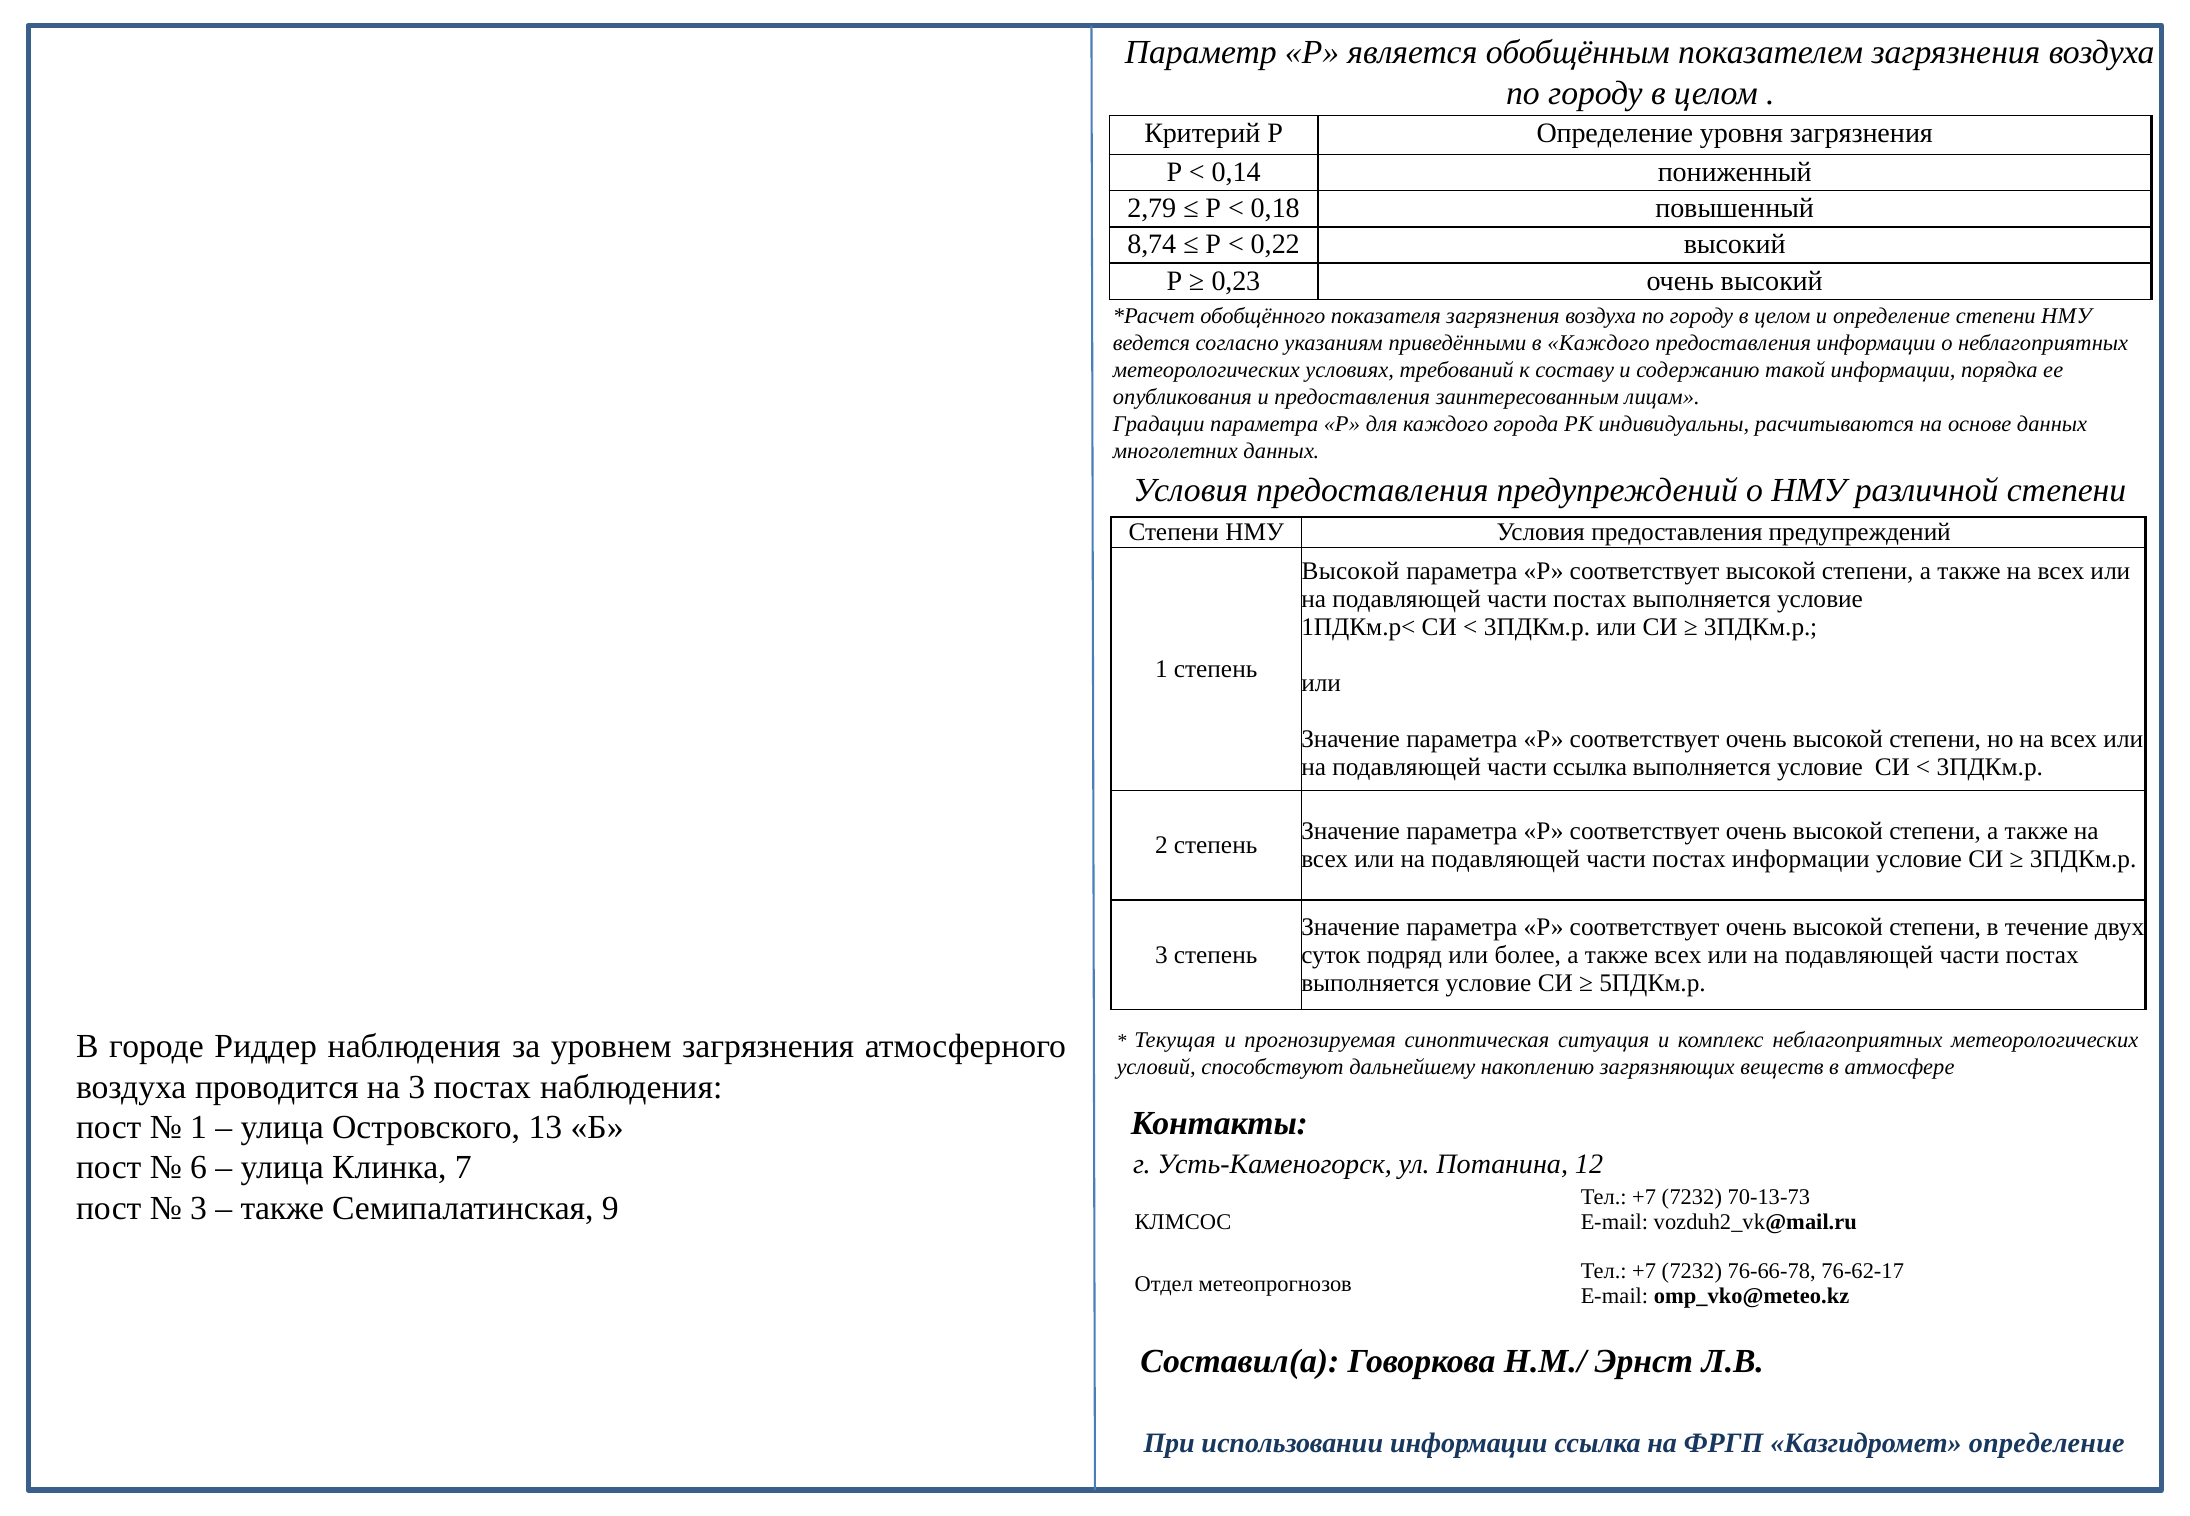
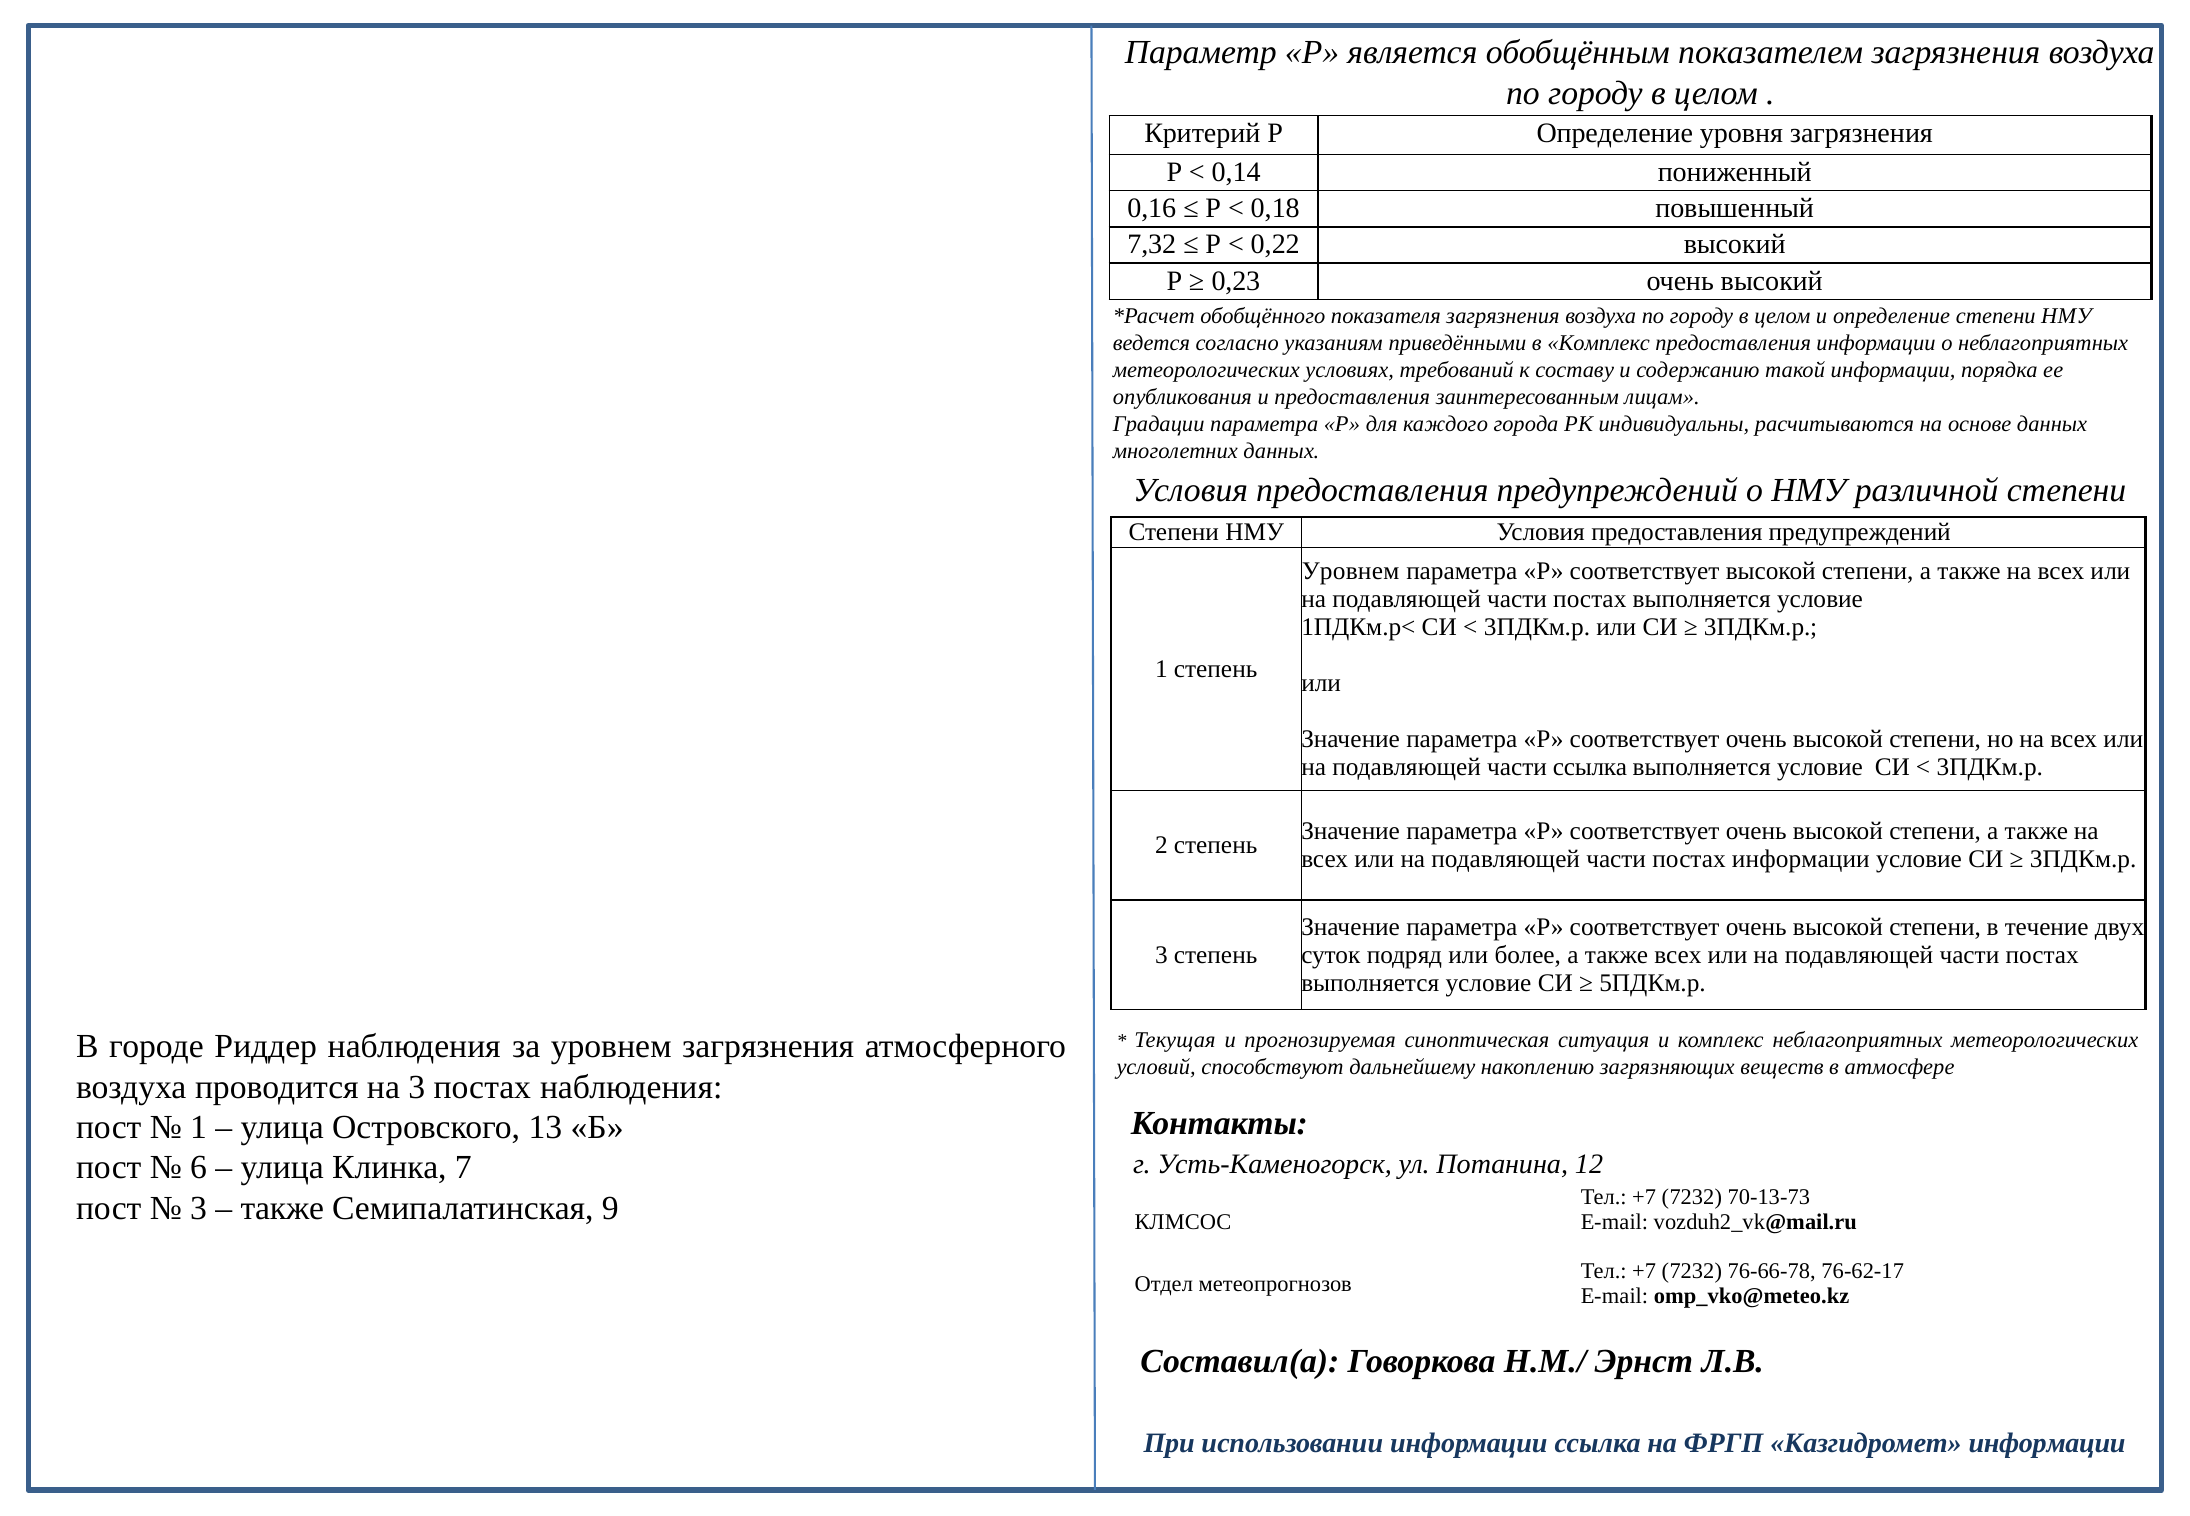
2,79: 2,79 -> 0,16 (1152, 209)
8,74: 8,74 -> 7,32 (1152, 245)
в Каждого: Каждого -> Комплекс (1599, 343)
Высокой: Высокой -> Уровнем (1351, 571)
Казгидромет определение: определение -> информации (2047, 1444)
